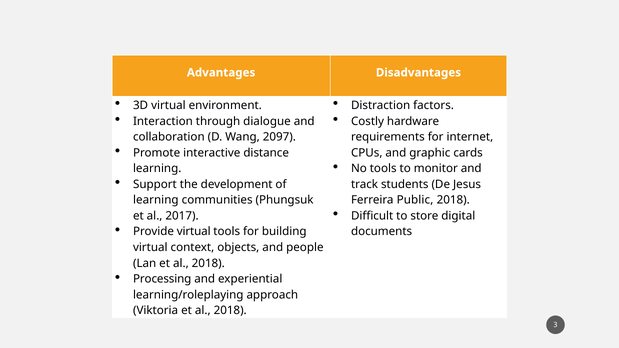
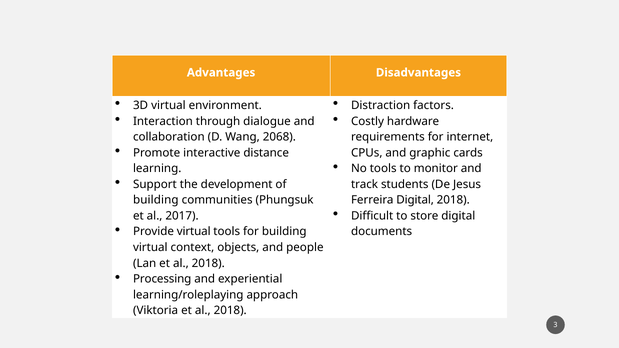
2097: 2097 -> 2068 (279, 137)
learning: learning -> building (156, 200)
Ferreira Public: Public -> Digital (415, 200)
